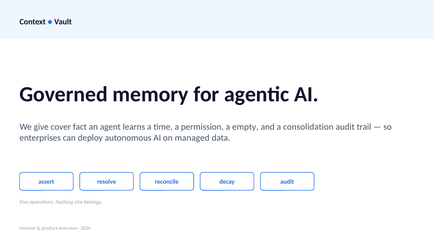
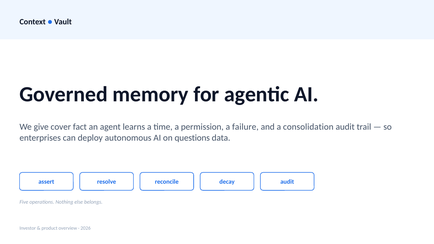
empty: empty -> failure (245, 127)
managed: managed -> questions (192, 138)
